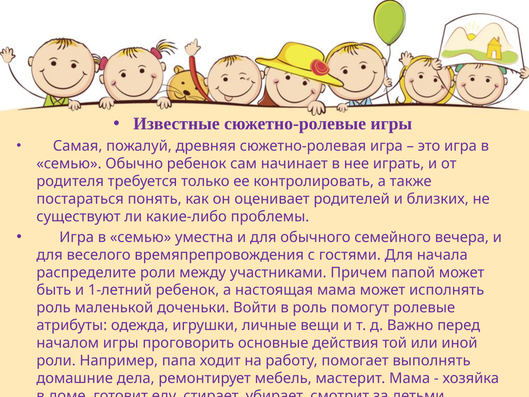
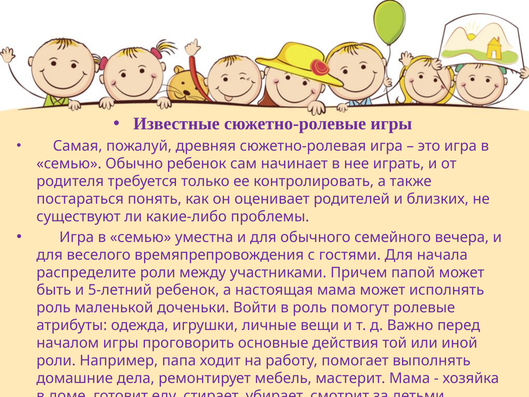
1-летний: 1-летний -> 5-летний (120, 290)
